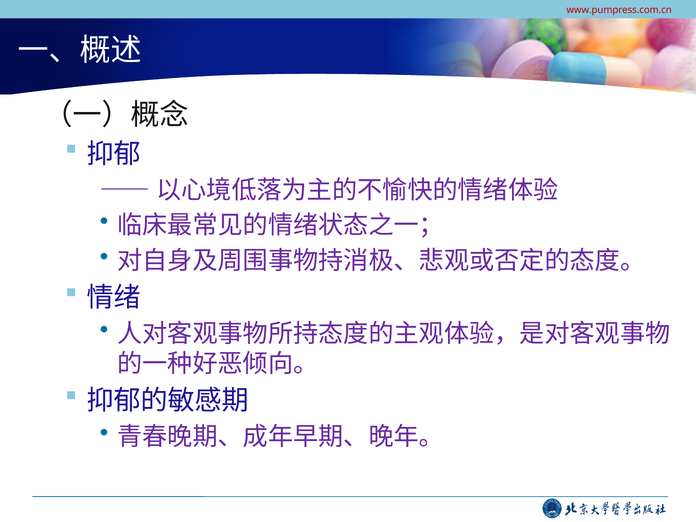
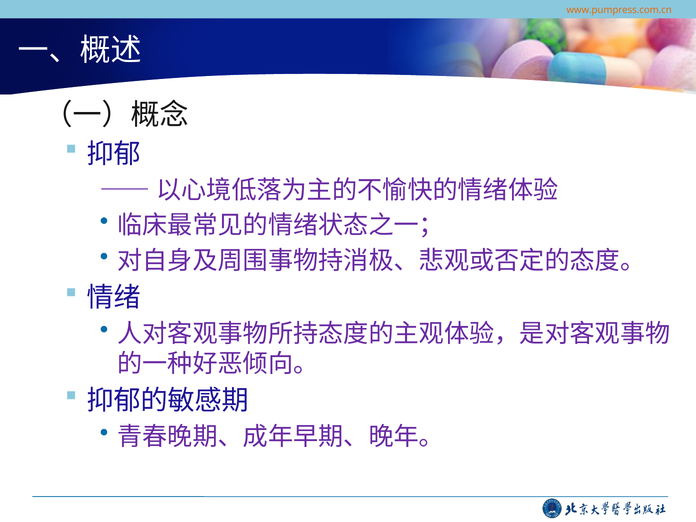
www.pumpress.com.cn colour: red -> orange (619, 10)
